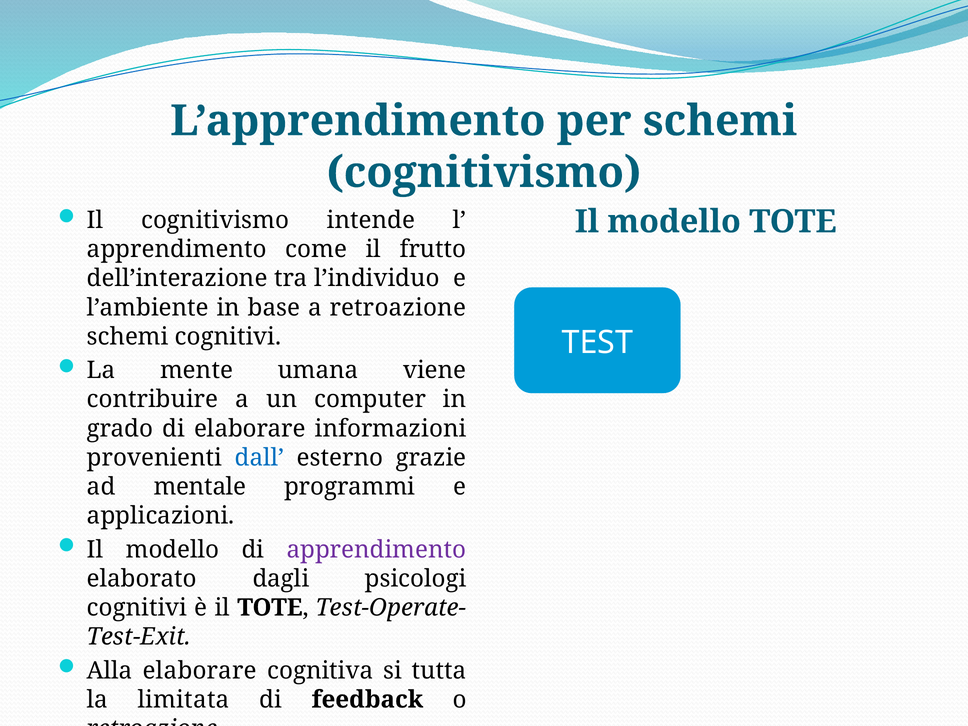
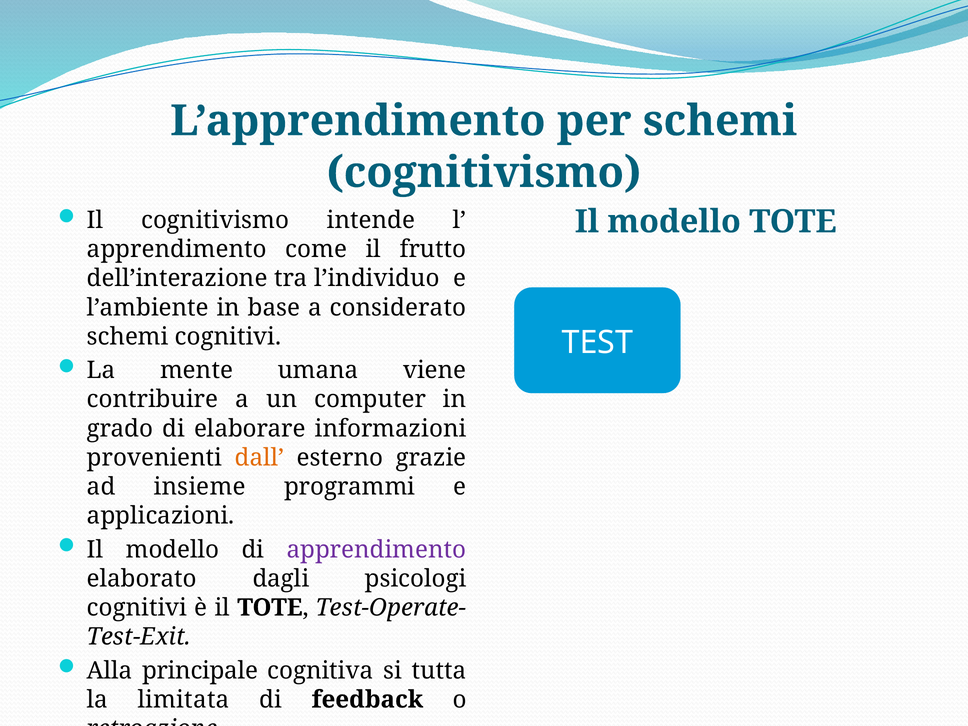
a retroazione: retroazione -> considerato (398, 308)
dall colour: blue -> orange (260, 458)
mentale: mentale -> insieme (200, 487)
Alla elaborare: elaborare -> principale (200, 671)
